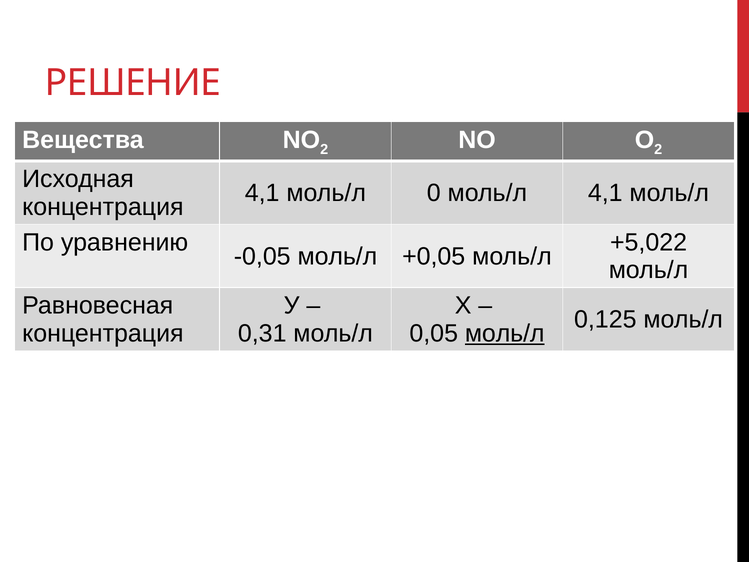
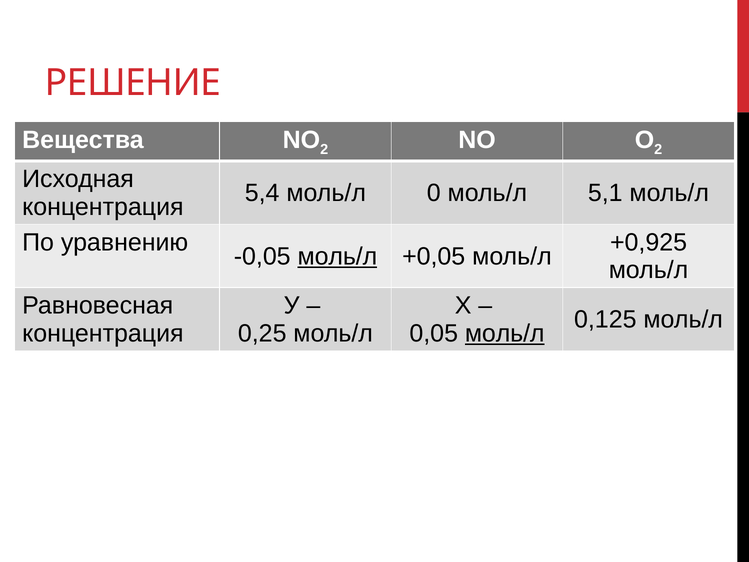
4,1: 4,1 -> 5,4 (262, 193)
моль/л 4,1: 4,1 -> 5,1 (605, 193)
+5,022: +5,022 -> +0,925 (649, 242)
моль/л underline: none -> present (337, 256)
0,31: 0,31 -> 0,25 (262, 333)
